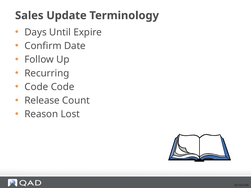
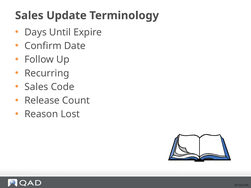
Code: Code -> Sales (36, 87)
